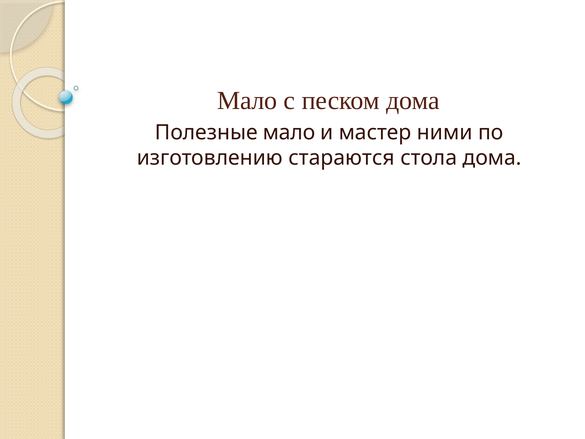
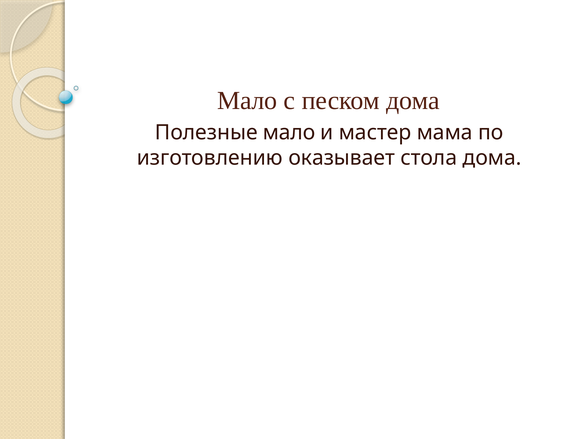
ними: ними -> мама (445, 133)
стараются: стараются -> оказывает (342, 158)
